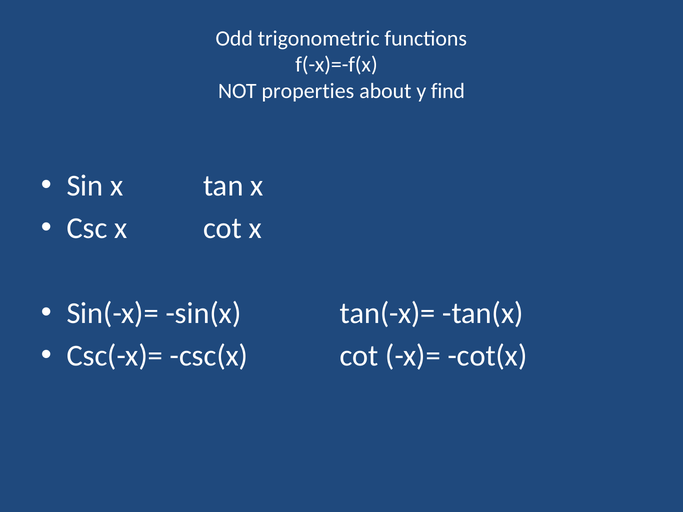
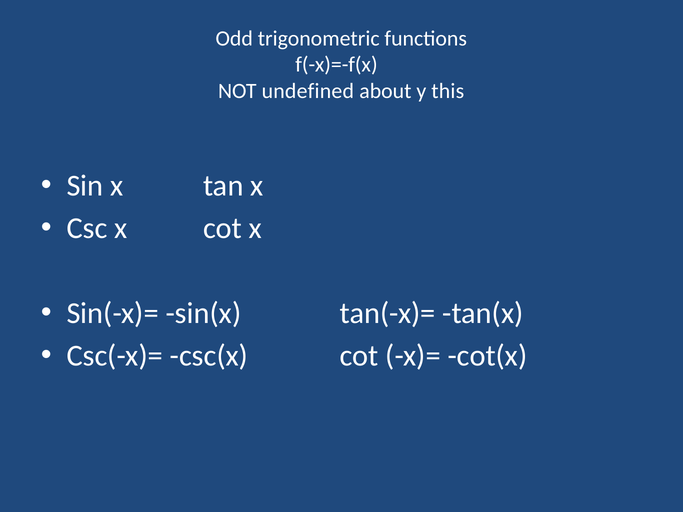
properties: properties -> undefined (308, 91)
find: find -> this (448, 91)
